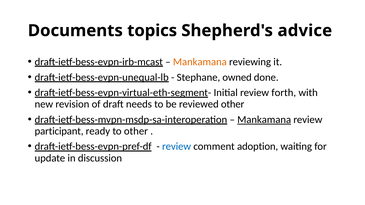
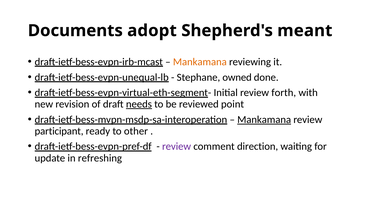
topics: topics -> adopt (152, 31)
advice: advice -> meant (305, 31)
needs underline: none -> present (139, 104)
reviewed other: other -> point (233, 104)
review colour: blue -> purple (177, 147)
adoption: adoption -> direction (258, 147)
discussion: discussion -> refreshing (100, 158)
